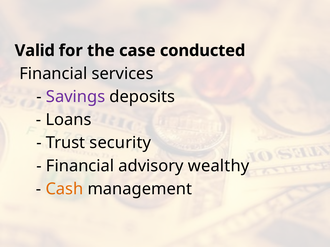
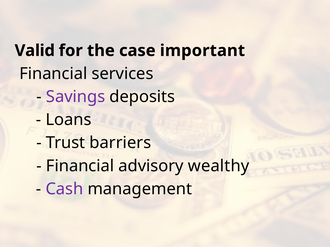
conducted: conducted -> important (202, 51)
security: security -> barriers (120, 143)
Cash colour: orange -> purple (64, 189)
